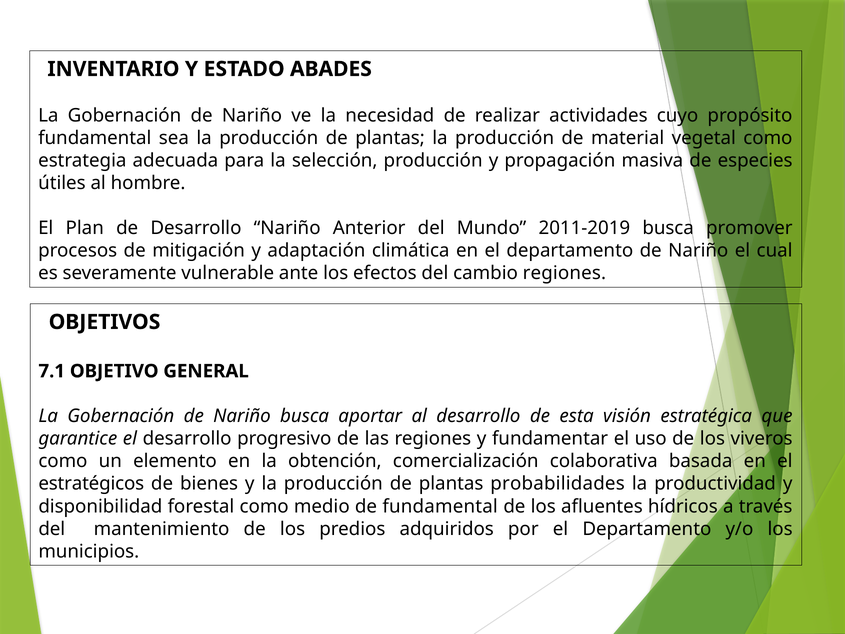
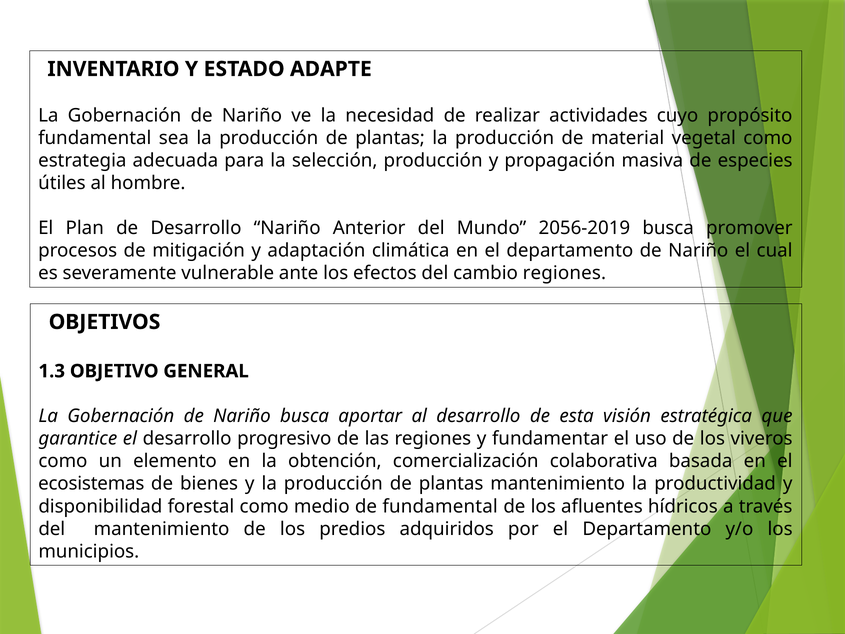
ABADES: ABADES -> ADAPTE (331, 69)
2011-2019: 2011-2019 -> 2056-2019 (584, 228)
7.1: 7.1 -> 1.3 (52, 371)
estratégicos: estratégicos -> ecosistemas (91, 484)
plantas probabilidades: probabilidades -> mantenimiento (558, 484)
